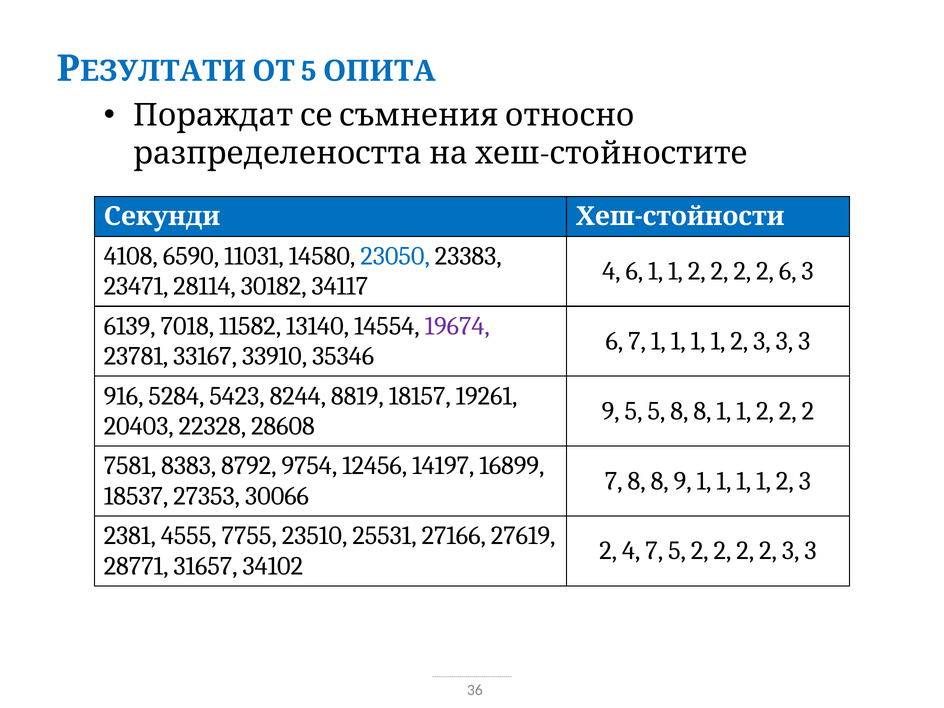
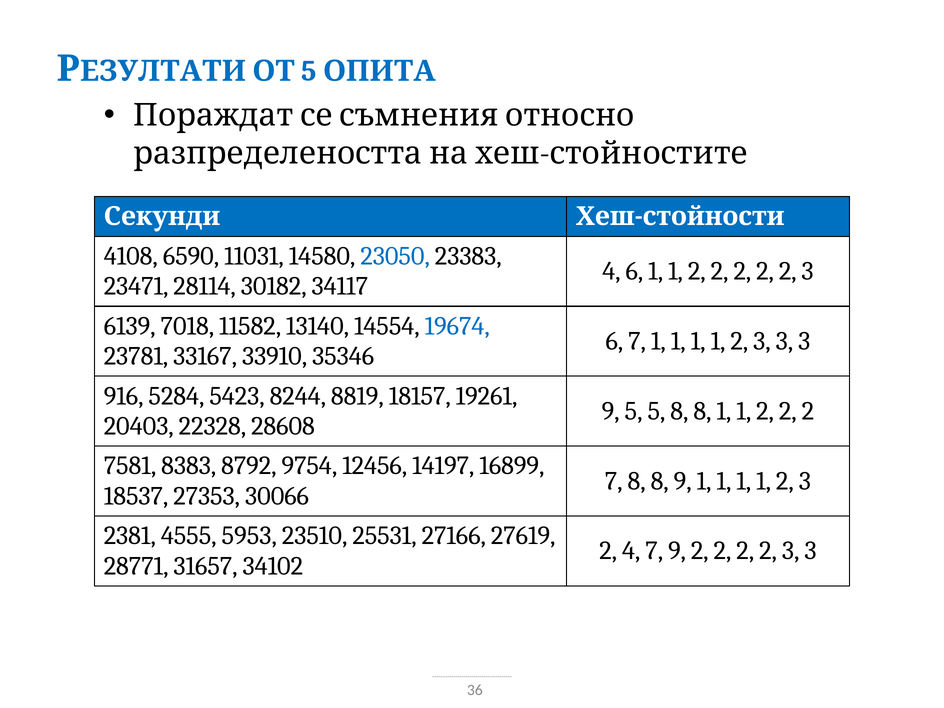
6: 6 -> 2 (788, 271)
19674 colour: purple -> blue (457, 326)
7755: 7755 -> 5953 (249, 536)
7 5: 5 -> 9 (677, 551)
